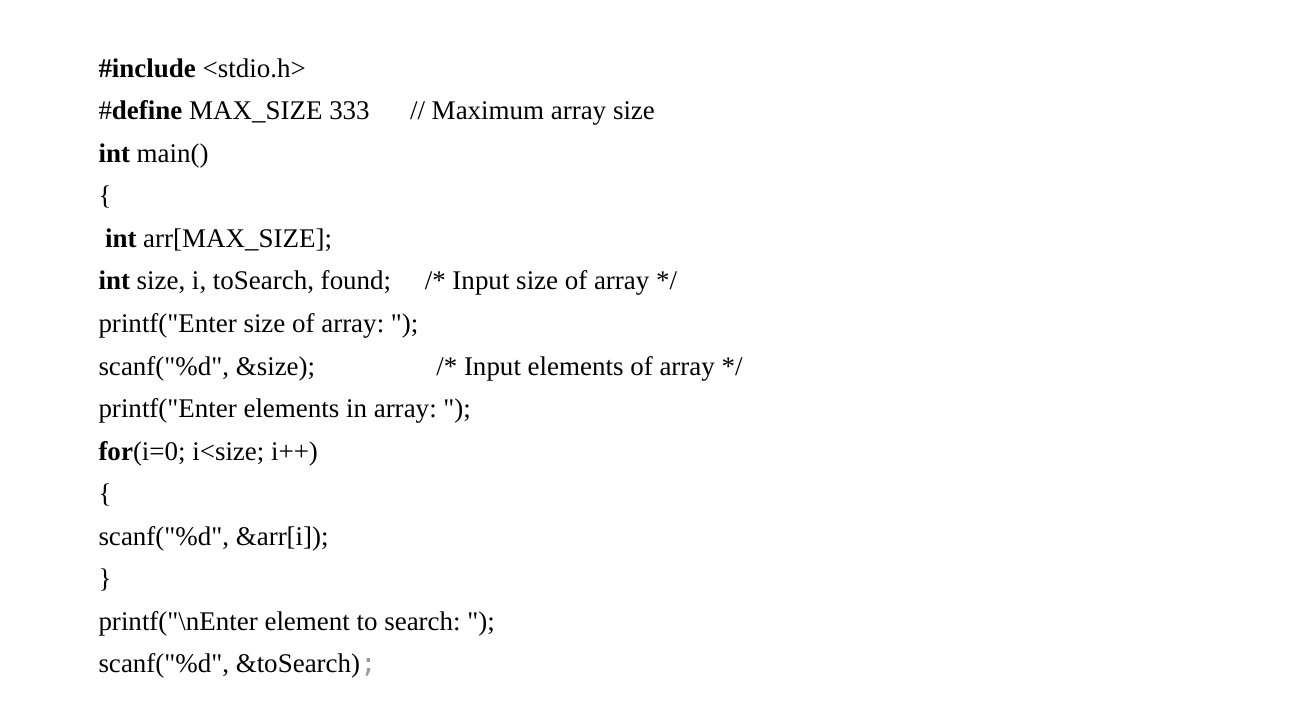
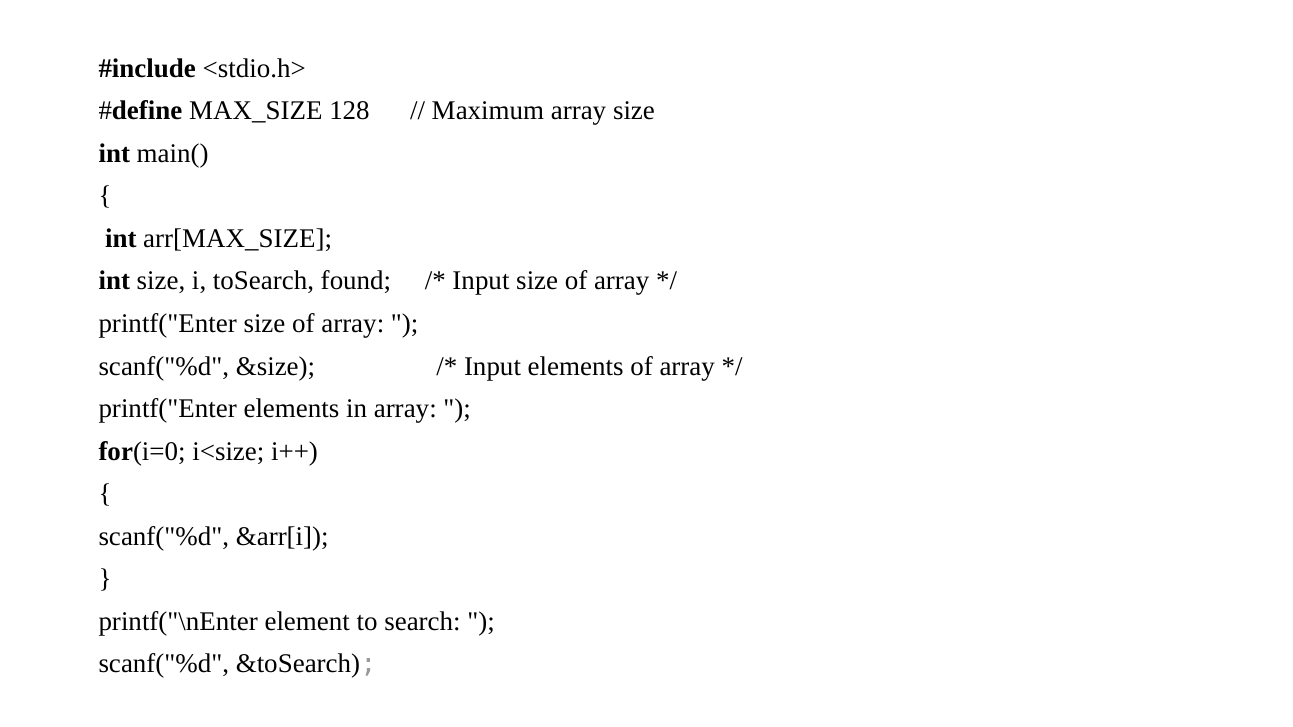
333: 333 -> 128 (349, 111)
